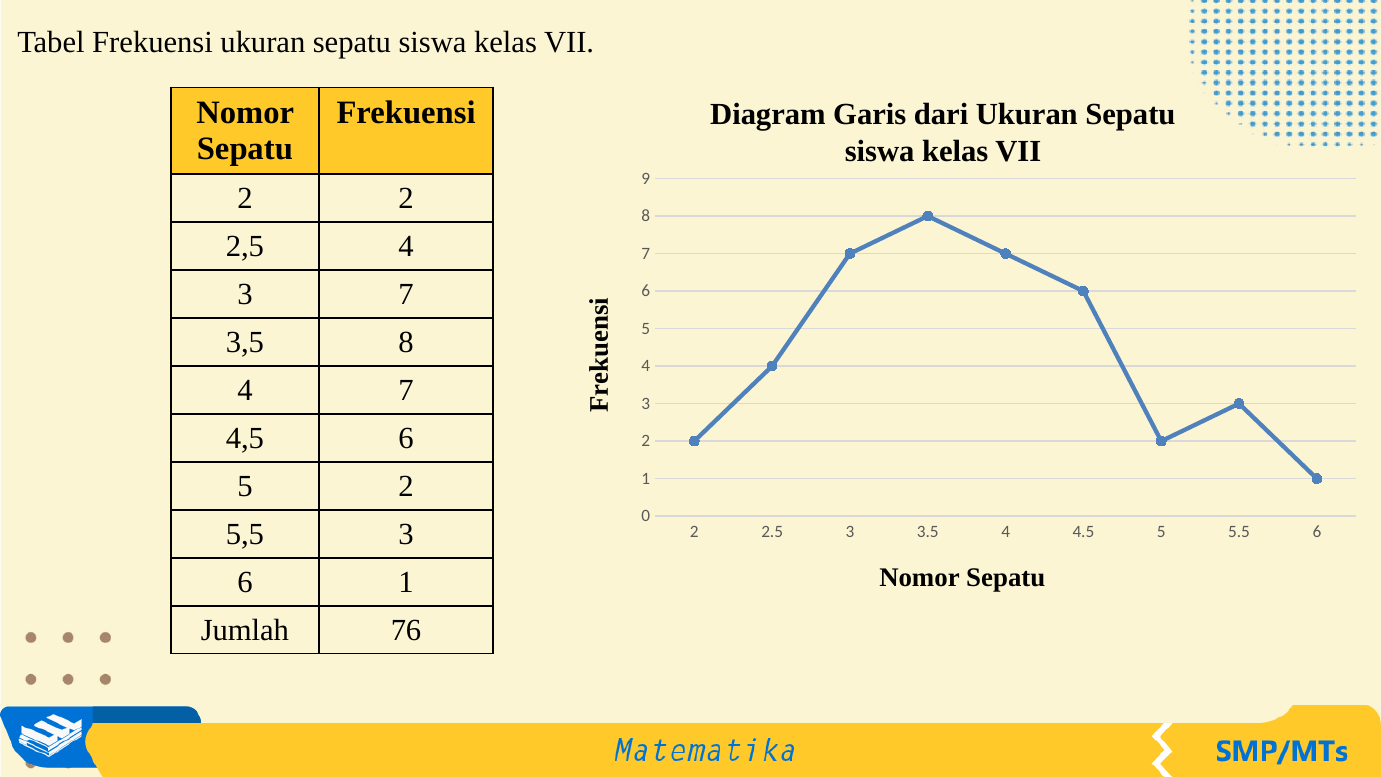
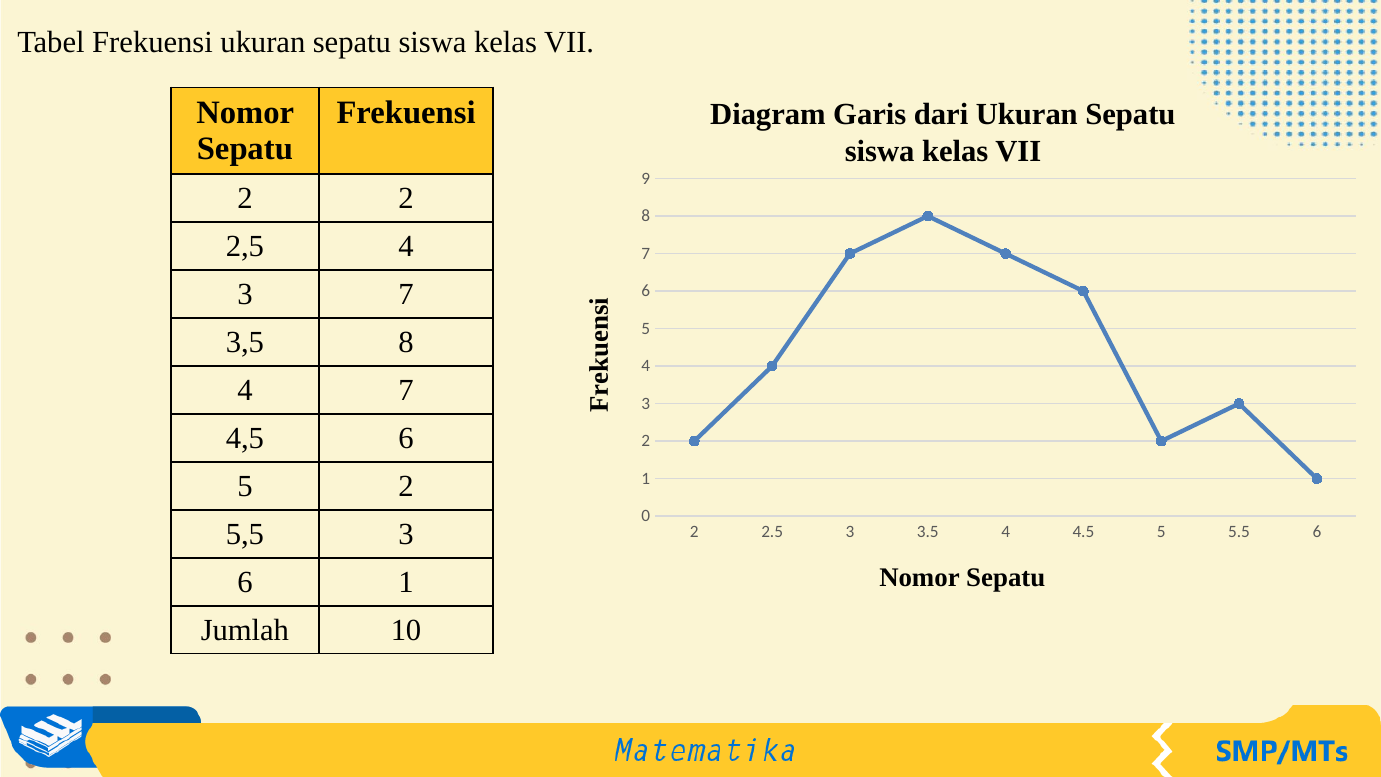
76: 76 -> 10 (406, 630)
